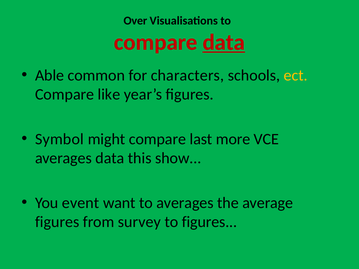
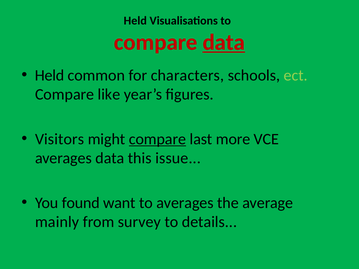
Over: Over -> Held (135, 21)
Able: Able -> Held (50, 75)
ect colour: yellow -> light green (296, 75)
Symbol: Symbol -> Visitors (60, 139)
compare underline: none -> present (157, 139)
show: show -> issue (178, 158)
event: event -> found (81, 203)
figures: figures -> mainly (57, 222)
to figures: figures -> details (209, 222)
